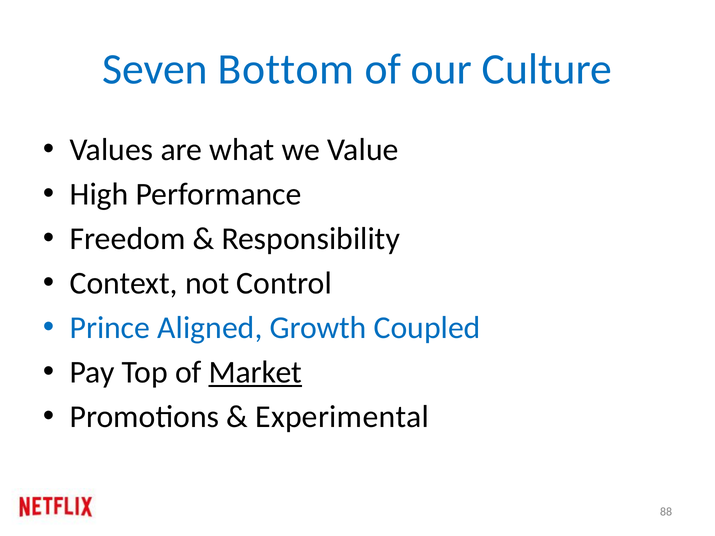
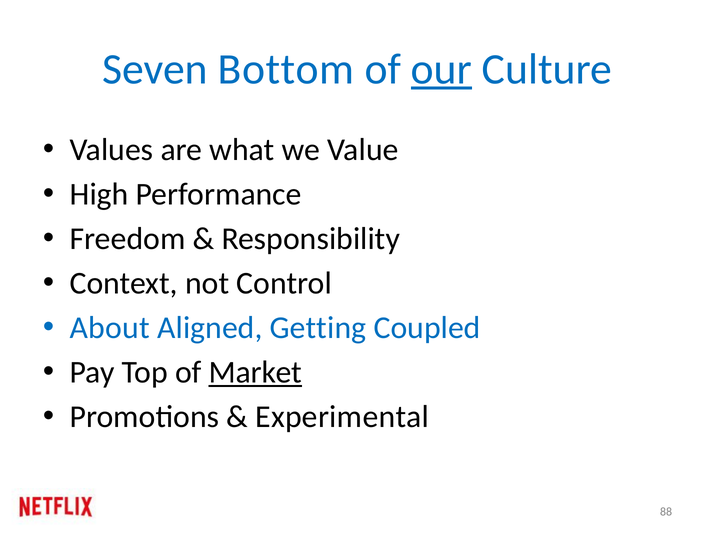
our underline: none -> present (441, 69)
Prince: Prince -> About (110, 328)
Growth: Growth -> Getting (318, 328)
